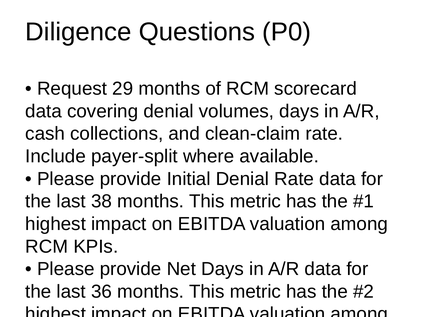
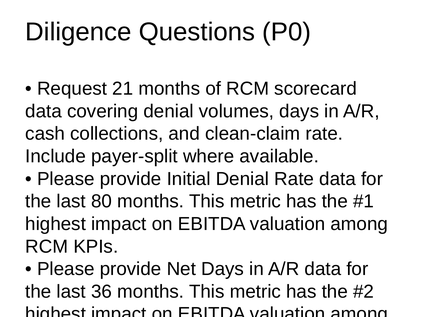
29: 29 -> 21 (123, 89)
38: 38 -> 80 (102, 202)
